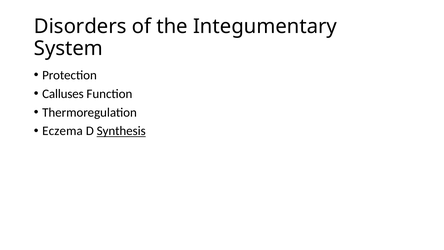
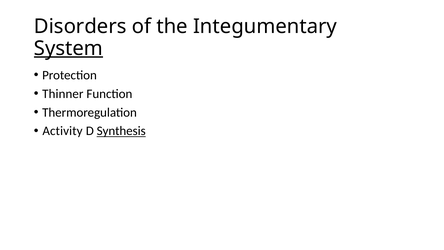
System underline: none -> present (68, 48)
Calluses: Calluses -> Thinner (63, 94)
Eczema: Eczema -> Activity (62, 131)
